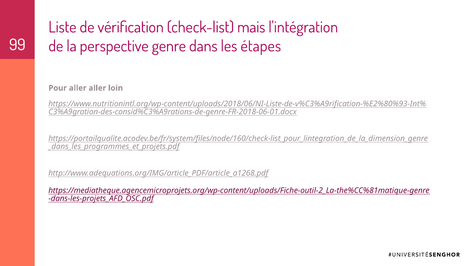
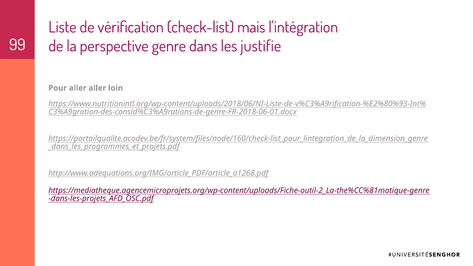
étapes: étapes -> justifie (261, 46)
